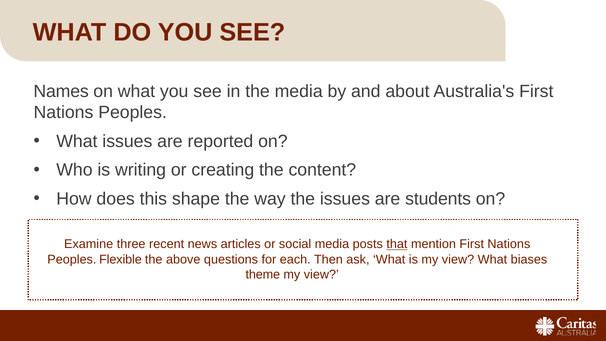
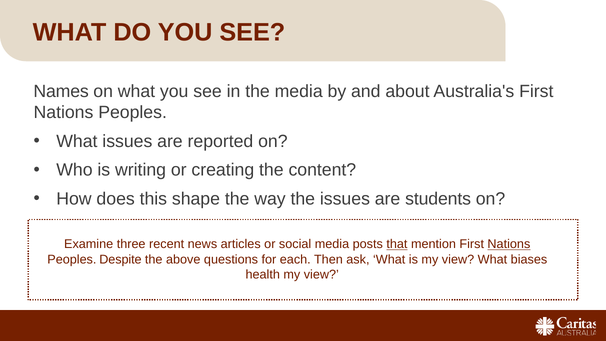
Nations underline: none -> present (509, 244)
Flexible: Flexible -> Despite (120, 259)
theme: theme -> health (263, 275)
